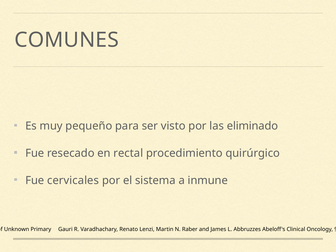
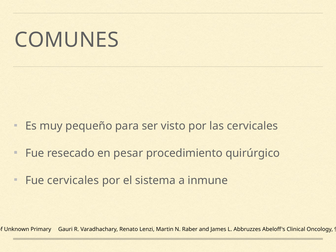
las eliminado: eliminado -> cervicales (252, 126)
rectal: rectal -> pesar (128, 153)
